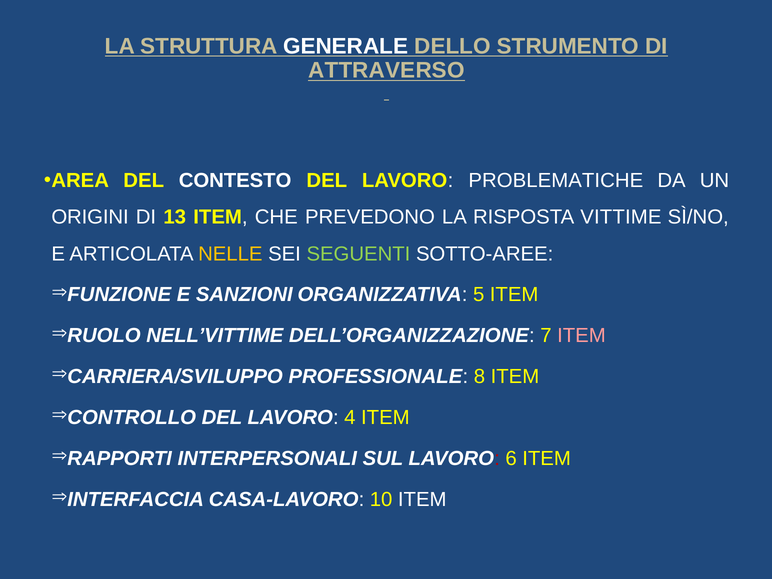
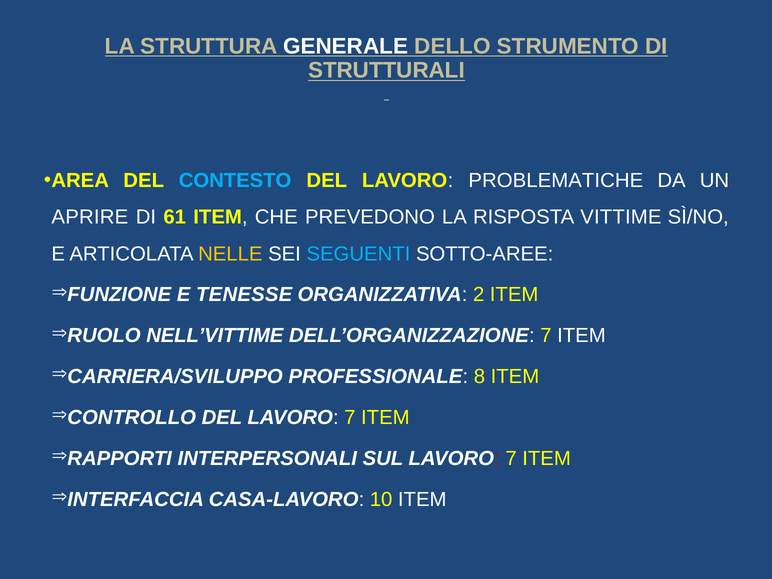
ATTRAVERSO: ATTRAVERSO -> STRUTTURALI (387, 71)
CONTESTO colour: white -> light blue (235, 181)
ORIGINI: ORIGINI -> APRIRE (90, 217)
13: 13 -> 61 (175, 217)
SEGUENTI colour: light green -> light blue (358, 254)
SANZIONI: SANZIONI -> TENESSE (244, 295)
5: 5 -> 2 (479, 295)
ITEM colour: pink -> white (581, 336)
DEL LAVORO 4: 4 -> 7 (350, 418)
SUL LAVORO 6: 6 -> 7 (511, 459)
